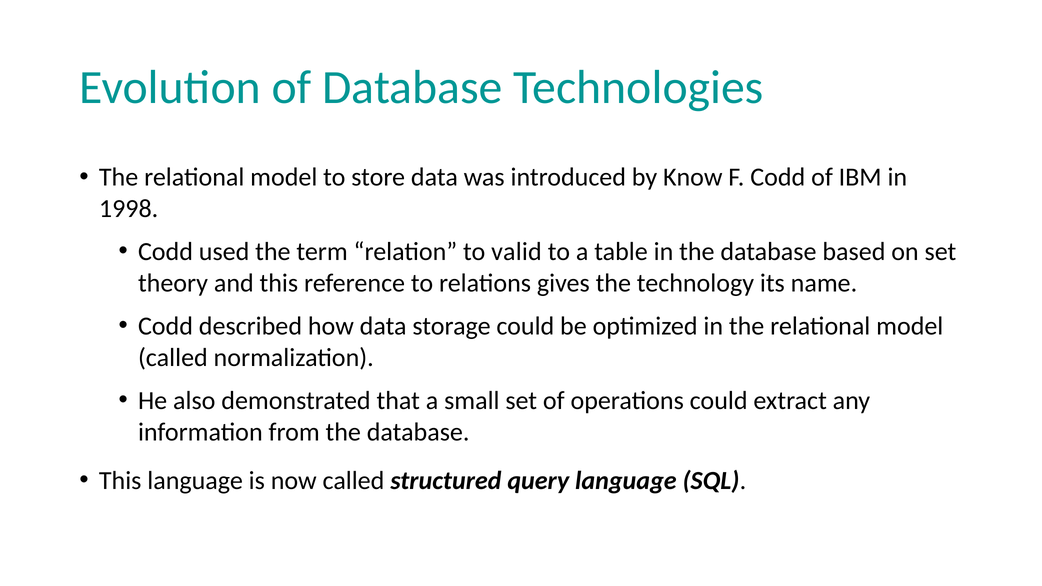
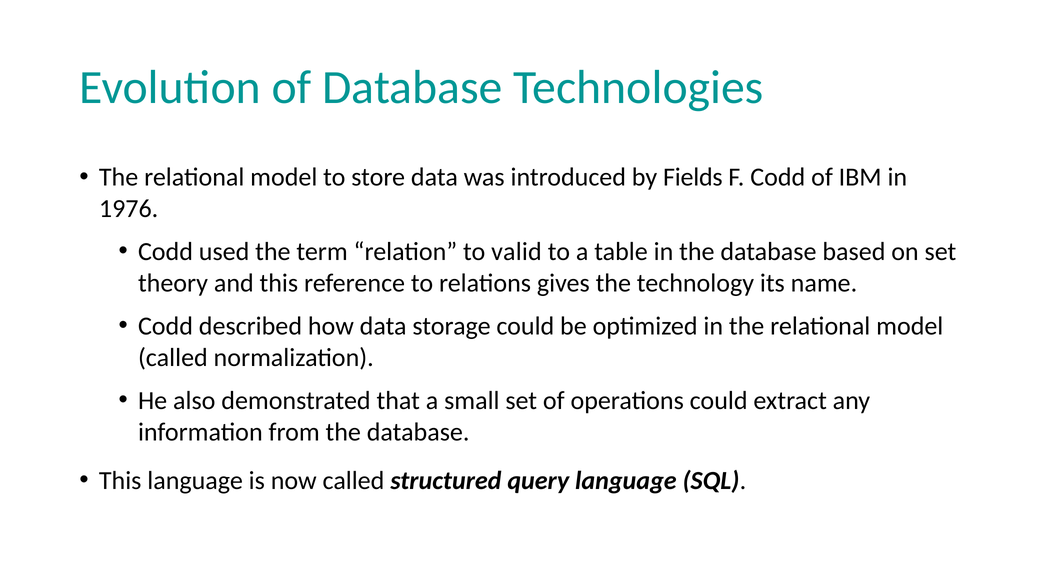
Know: Know -> Fields (693, 177)
1998: 1998 -> 1976 (129, 209)
